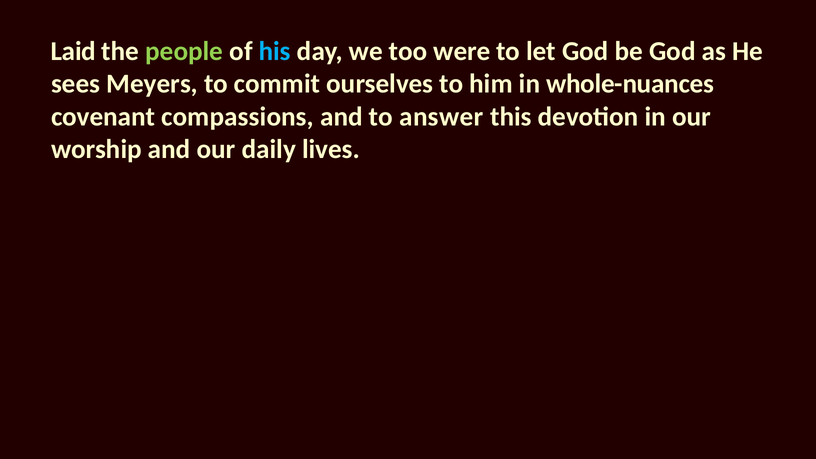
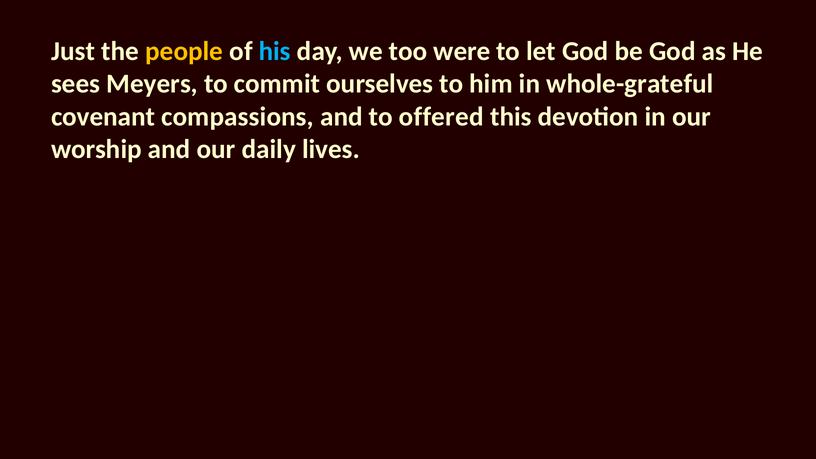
Laid: Laid -> Just (73, 51)
people colour: light green -> yellow (184, 51)
whole-nuances: whole-nuances -> whole-grateful (630, 84)
answer: answer -> offered (441, 117)
